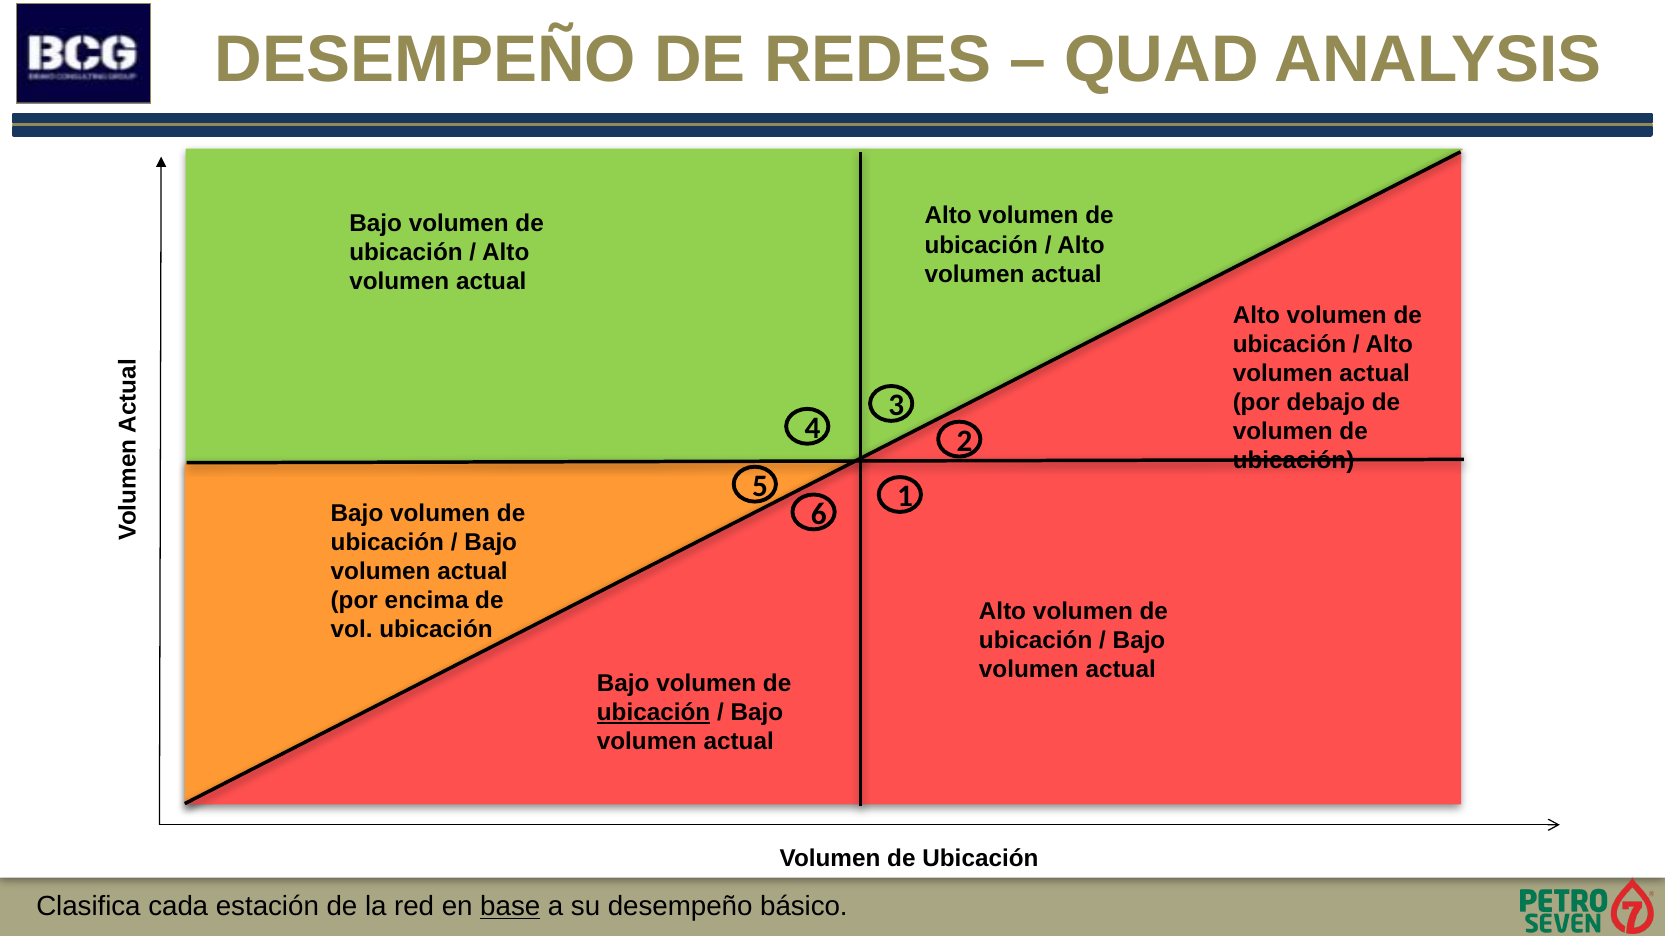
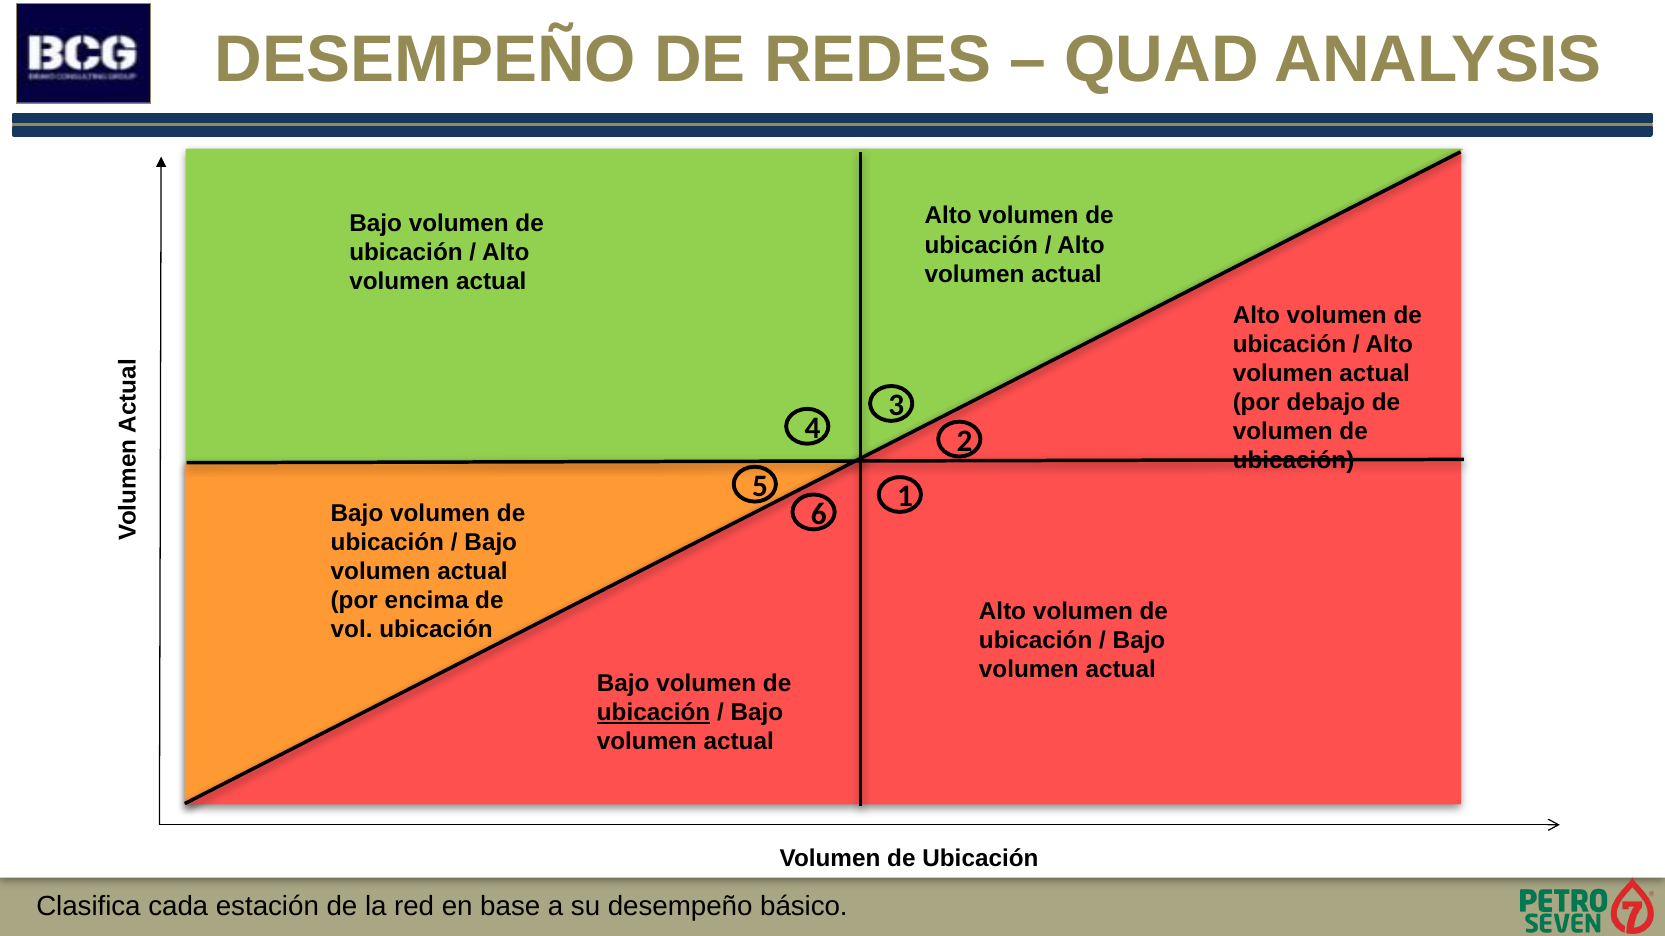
base underline: present -> none (510, 907)
